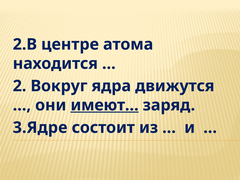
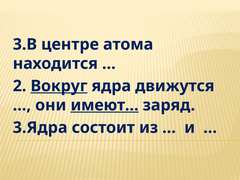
2.В: 2.В -> 3.В (25, 44)
Вокруг underline: none -> present (59, 86)
3.Ядре: 3.Ядре -> 3.Ядра (40, 128)
